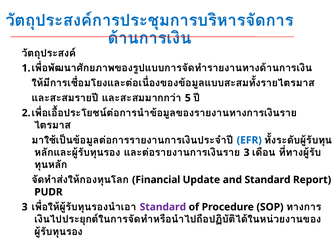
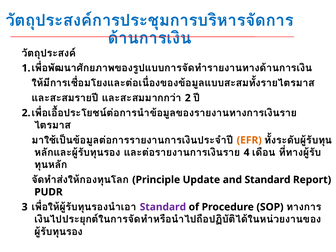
5: 5 -> 2 (188, 98)
EFR colour: blue -> orange (249, 140)
3: 3 -> 4 (247, 152)
Financial: Financial -> Principle (156, 180)
